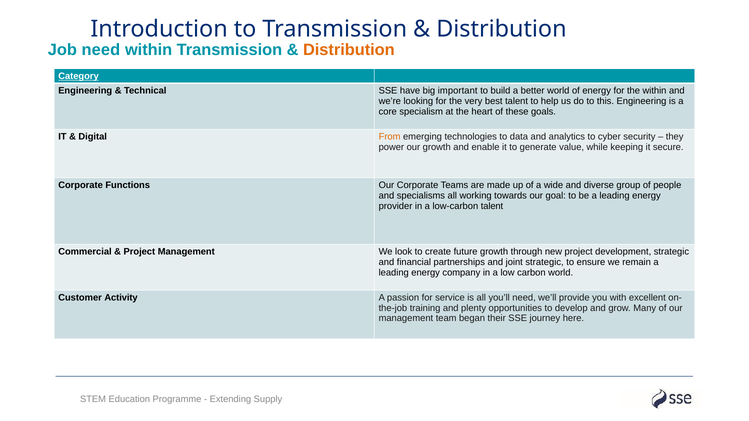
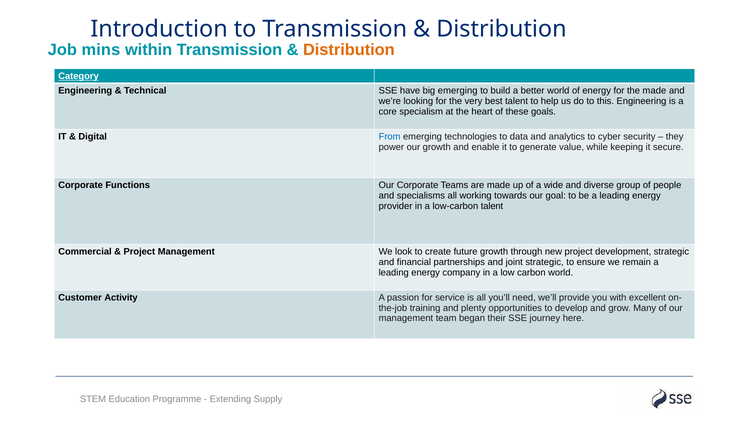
Job need: need -> mins (101, 50)
big important: important -> emerging (458, 91)
the within: within -> made (654, 91)
From colour: orange -> blue (390, 137)
